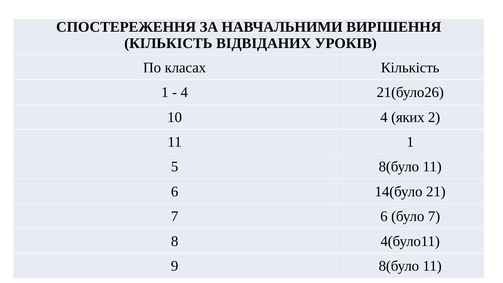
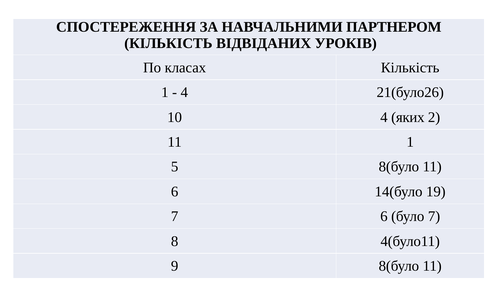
ВИРІШЕННЯ: ВИРІШЕННЯ -> ПАРТНЕРОМ (394, 27)
21: 21 -> 19 (436, 192)
